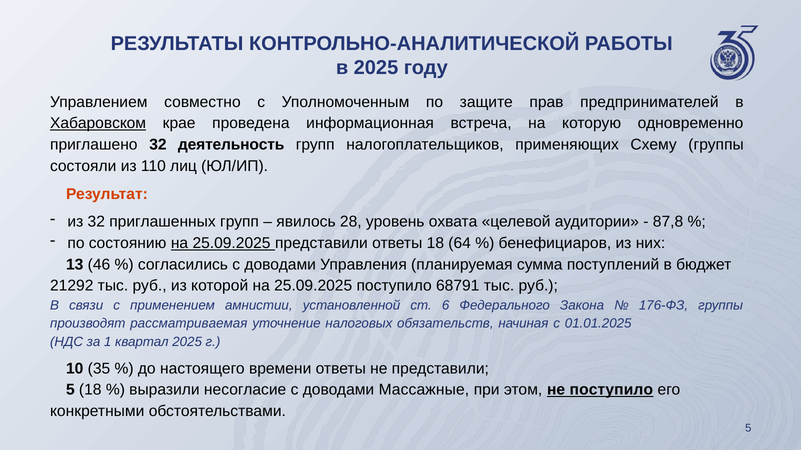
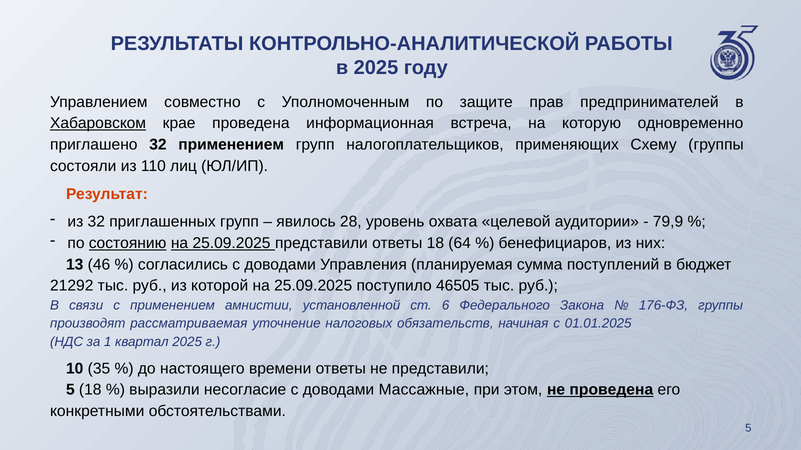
32 деятельность: деятельность -> применением (231, 145)
87,8: 87,8 -> 79,9 (668, 222)
состоянию underline: none -> present (128, 243)
68791: 68791 -> 46505 (458, 286)
не поступило: поступило -> проведена (611, 390)
